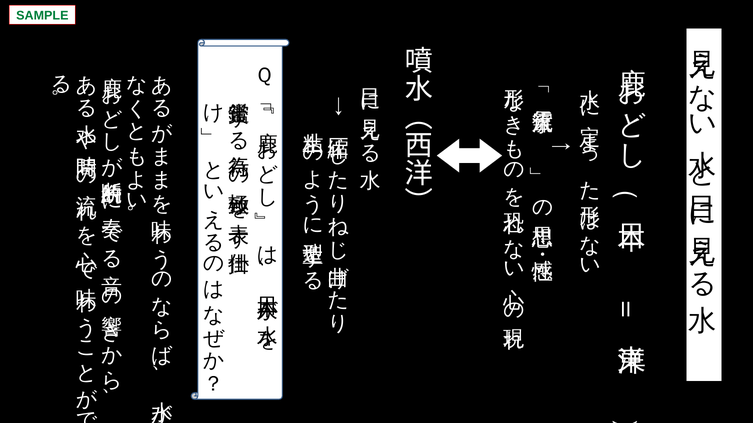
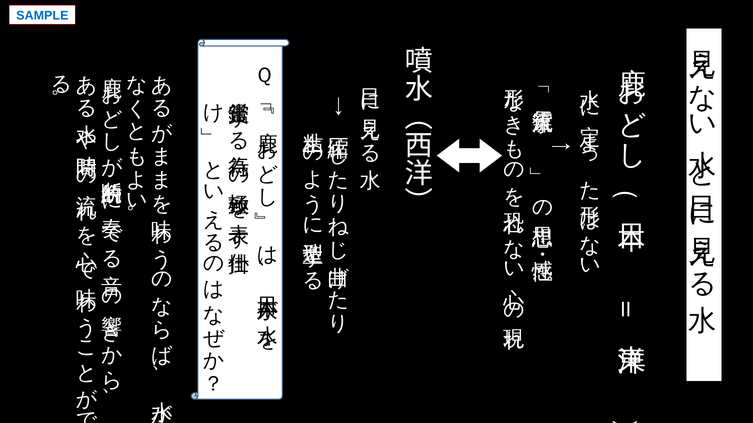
SAMPLE colour: green -> blue (42, 16)
